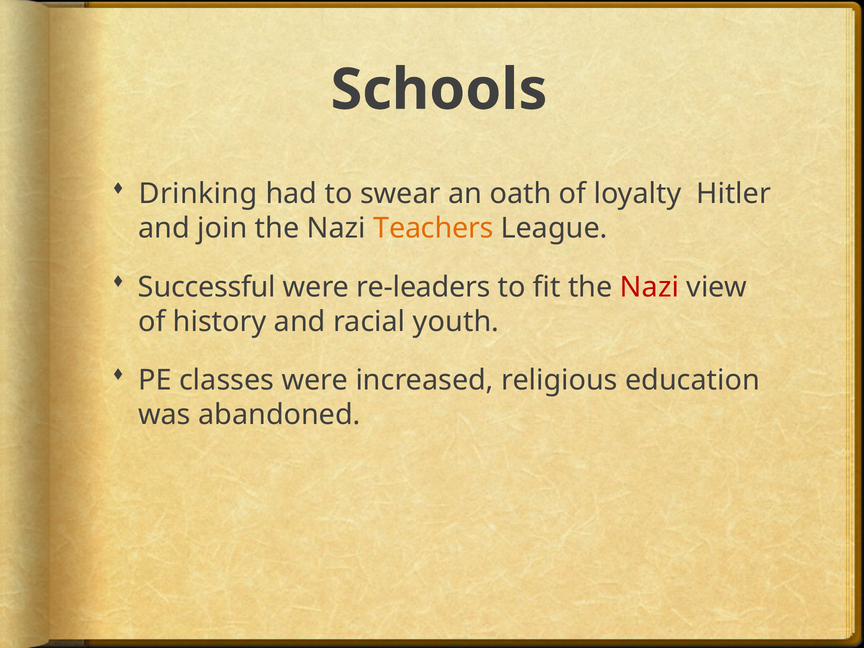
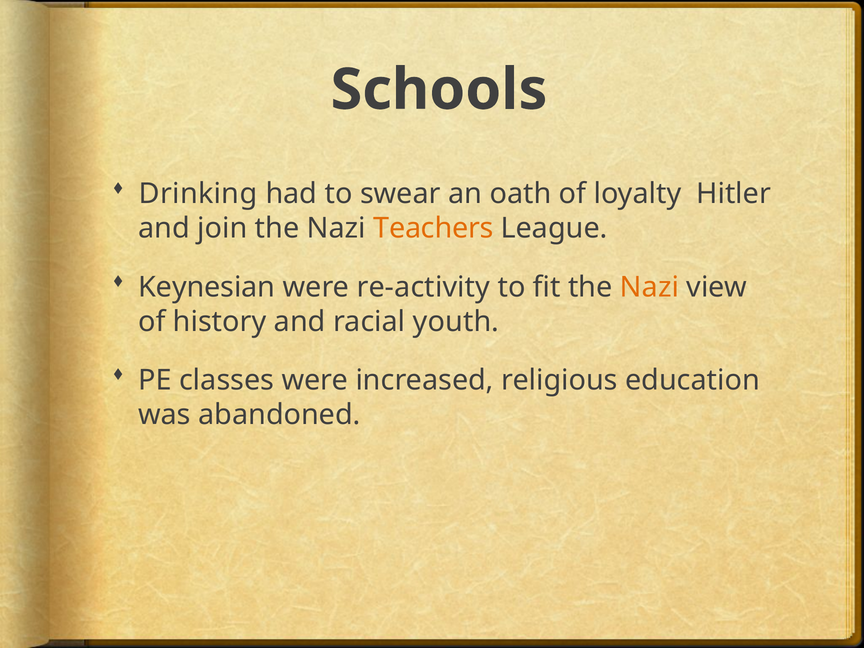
Successful: Successful -> Keynesian (207, 287)
re-leaders: re-leaders -> re-activity (423, 287)
Nazi colour: red -> orange (649, 287)
